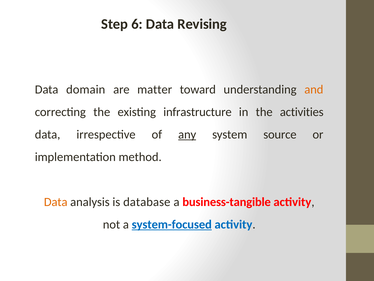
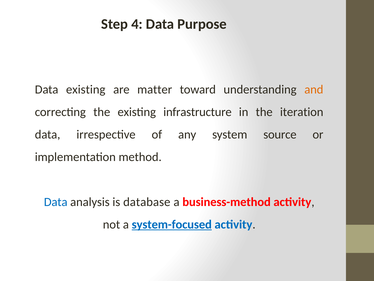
6: 6 -> 4 (137, 24)
Revising: Revising -> Purpose (202, 24)
Data domain: domain -> existing (86, 89)
activities: activities -> iteration (302, 112)
any underline: present -> none (187, 134)
Data colour: orange -> blue (56, 202)
business-tangible: business-tangible -> business-method (227, 202)
